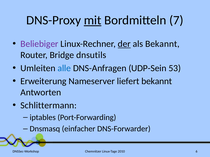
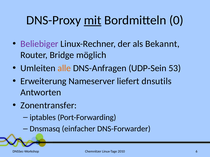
7: 7 -> 0 (176, 20)
der underline: present -> none (124, 44)
dnsutils: dnsutils -> möglich (91, 55)
alle colour: blue -> orange (64, 68)
liefert bekannt: bekannt -> dnsutils (157, 81)
Schlittermann: Schlittermann -> Zonentransfer (49, 106)
